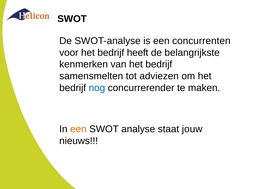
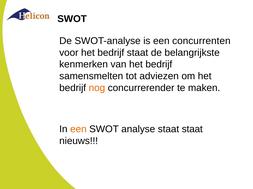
bedrijf heeft: heeft -> staat (138, 53)
nog colour: blue -> orange (97, 88)
staat jouw: jouw -> staat (192, 130)
